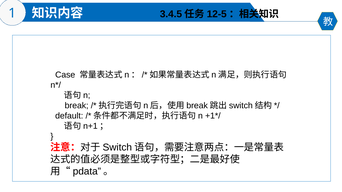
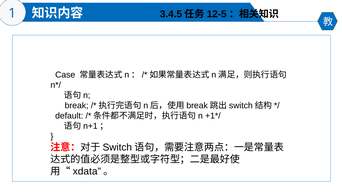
pdata: pdata -> xdata (87, 172)
